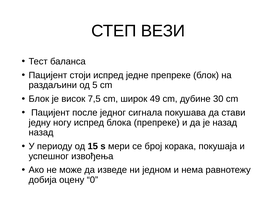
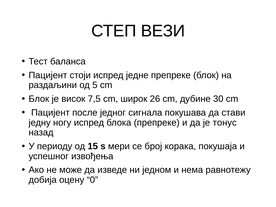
49: 49 -> 26 (155, 99)
је назад: назад -> тонус (225, 123)
